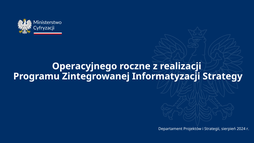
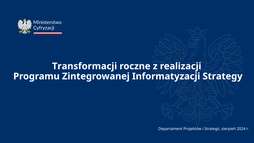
Operacyjnego: Operacyjnego -> Transformacji (85, 66)
